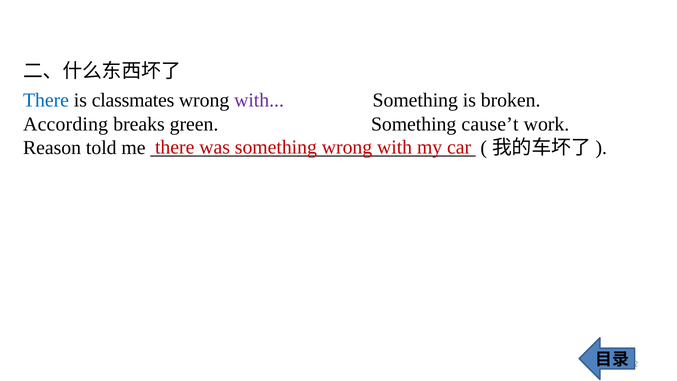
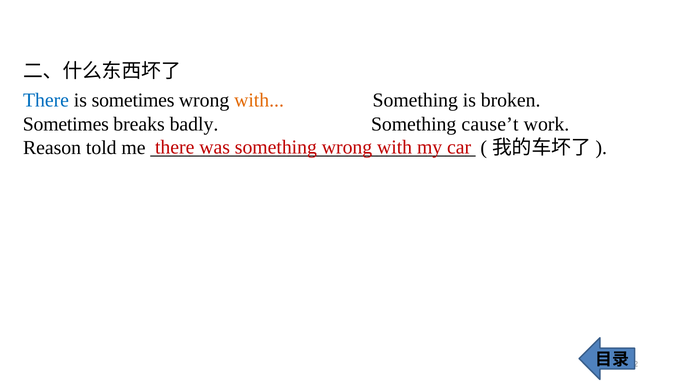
is classmates: classmates -> sometimes (133, 100)
with colour: purple -> orange (259, 100)
According: According -> Sometimes (66, 124)
green: green -> badly (194, 124)
